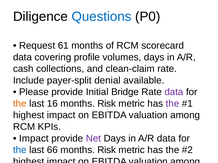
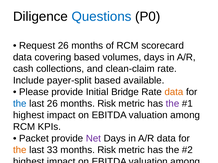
Request 61: 61 -> 26 (63, 46)
covering profile: profile -> based (87, 57)
payer-split denial: denial -> based (108, 81)
data colour: purple -> orange (174, 92)
the colour: orange -> blue (20, 104)
last 16: 16 -> 26 (52, 104)
Impact: Impact -> Packet (34, 139)
the colour: blue -> orange (20, 150)
66: 66 -> 33 (52, 150)
